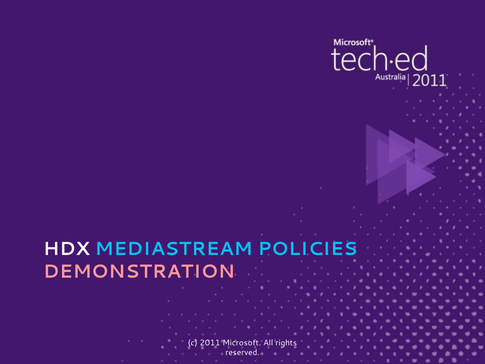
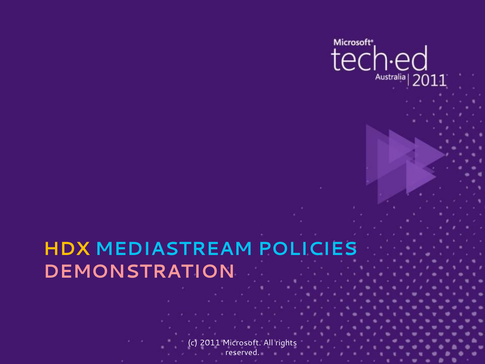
HDX colour: white -> yellow (66, 249)
